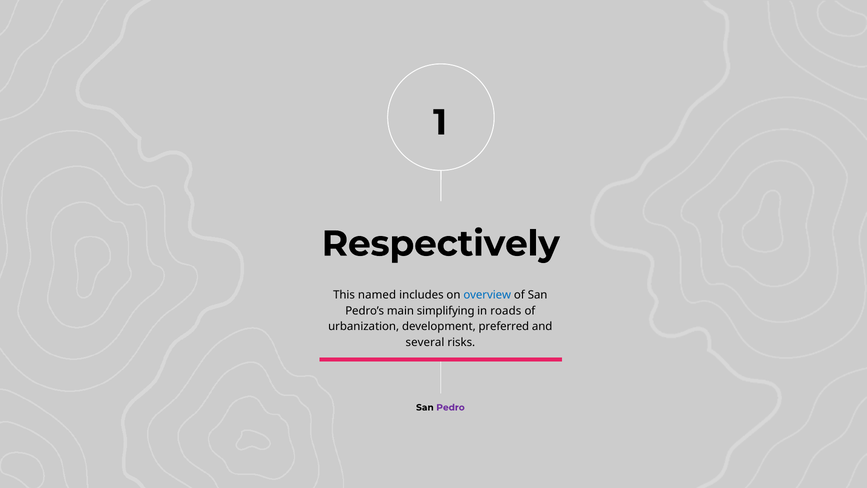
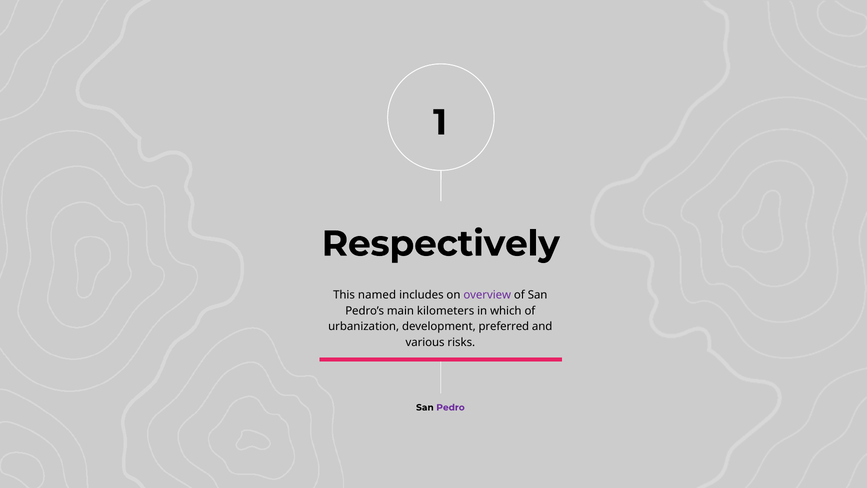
overview colour: blue -> purple (487, 295)
simplifying: simplifying -> kilometers (446, 311)
roads: roads -> which (506, 311)
several: several -> various (425, 342)
